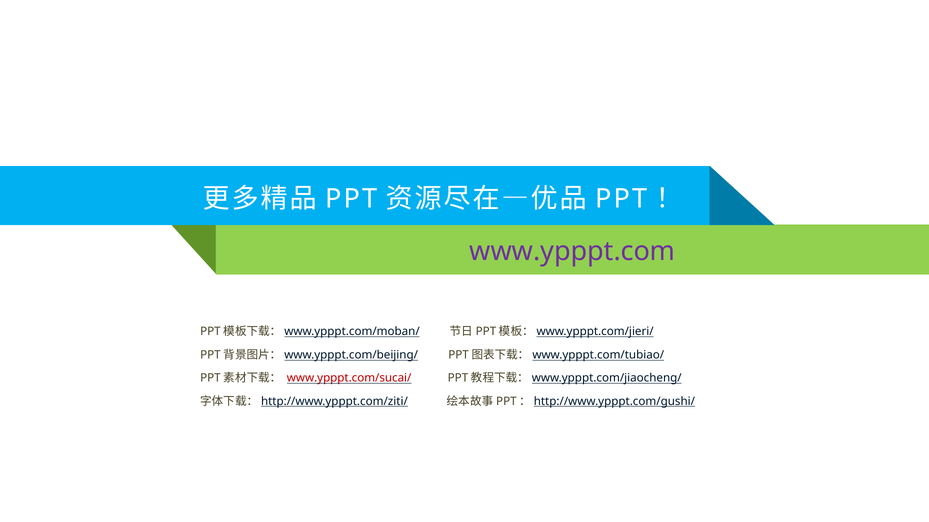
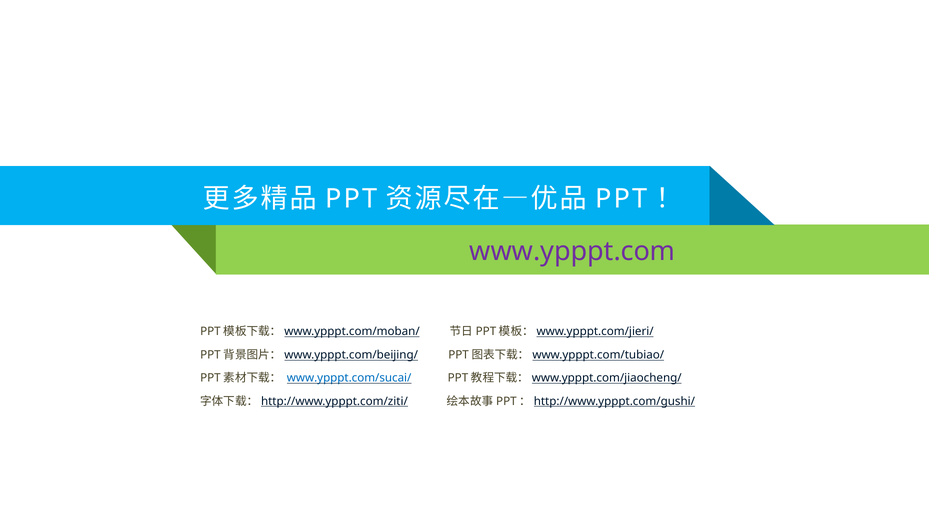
www.ypppt.com/sucai/ colour: red -> blue (349, 378)
